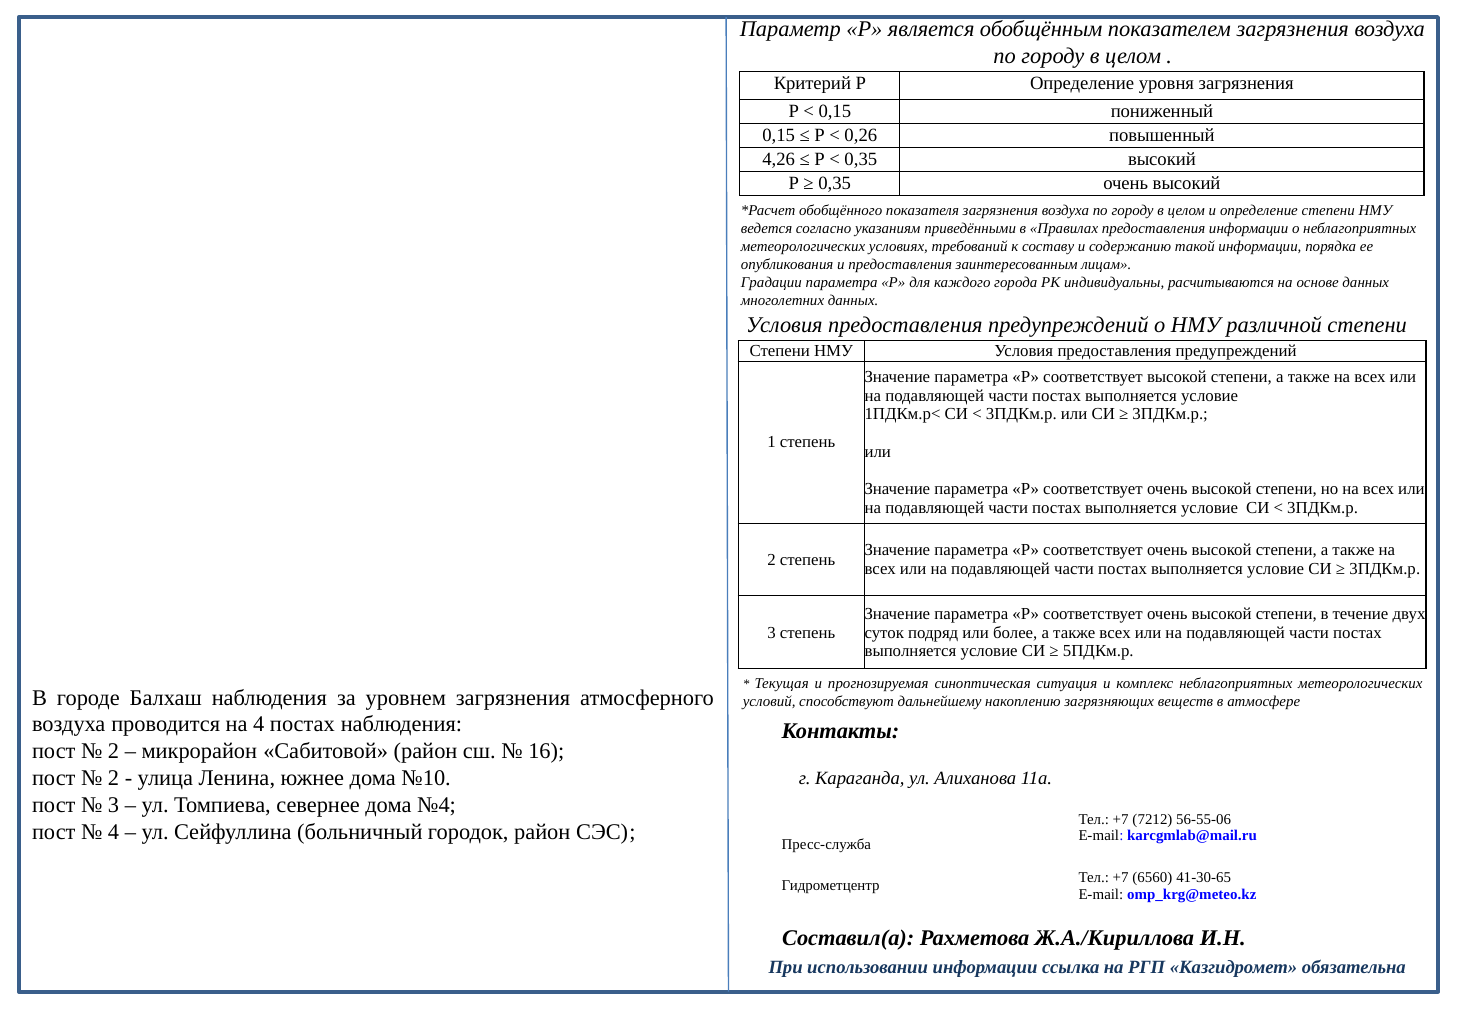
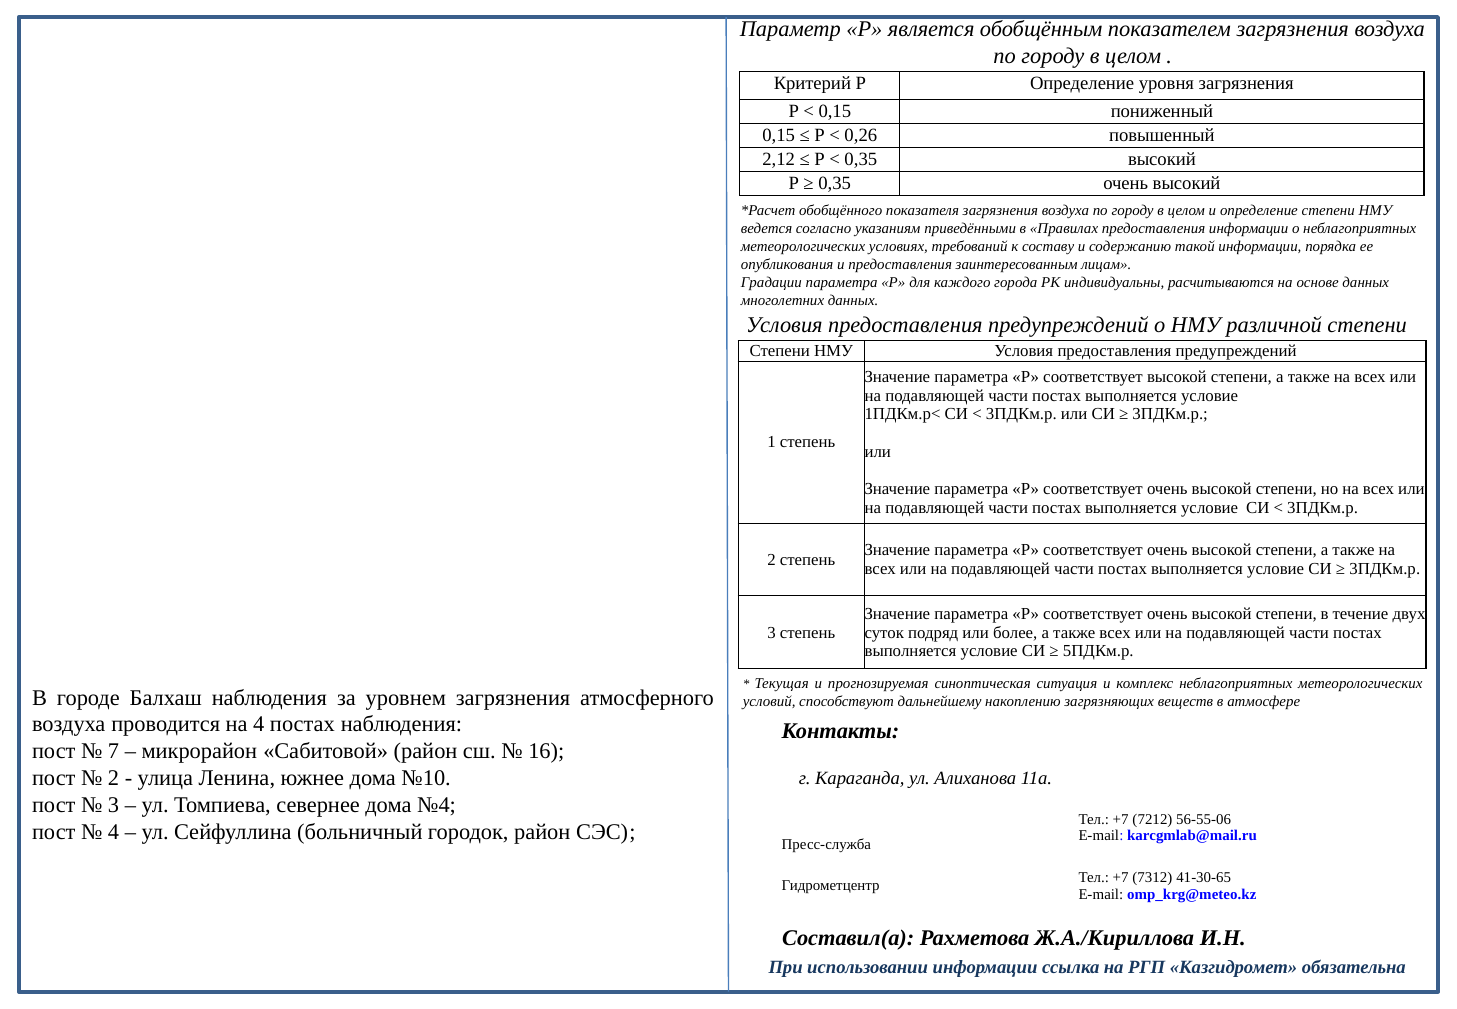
4,26: 4,26 -> 2,12 (779, 159)
2: 2 -> 7 (114, 751)
6560: 6560 -> 7312 (1152, 877)
